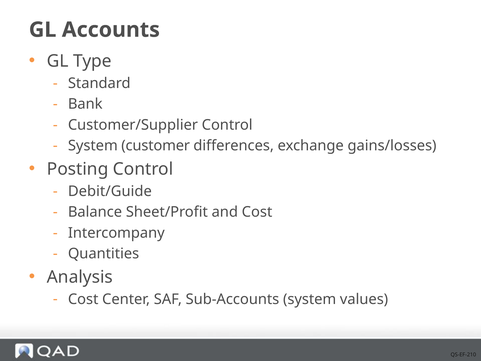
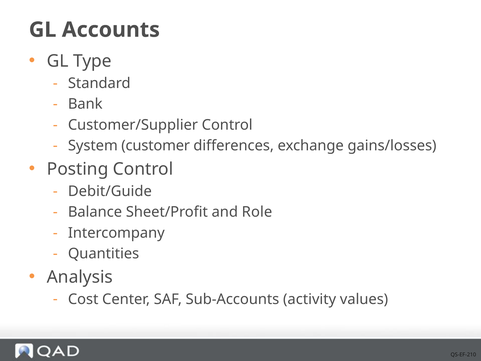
and Cost: Cost -> Role (257, 212)
Sub-Accounts system: system -> activity (310, 299)
